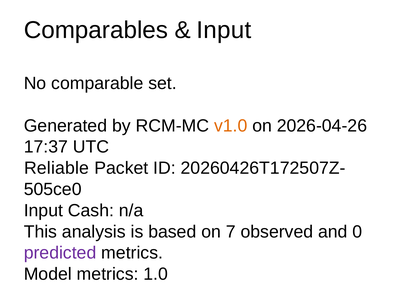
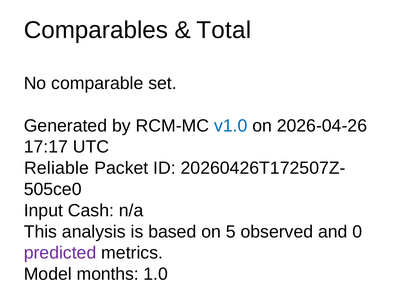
Input: Input -> Total (224, 30)
v1.0 colour: orange -> blue (231, 126)
17:37: 17:37 -> 17:17 (46, 147)
7: 7 -> 5 (231, 232)
Model metrics: metrics -> months (108, 274)
